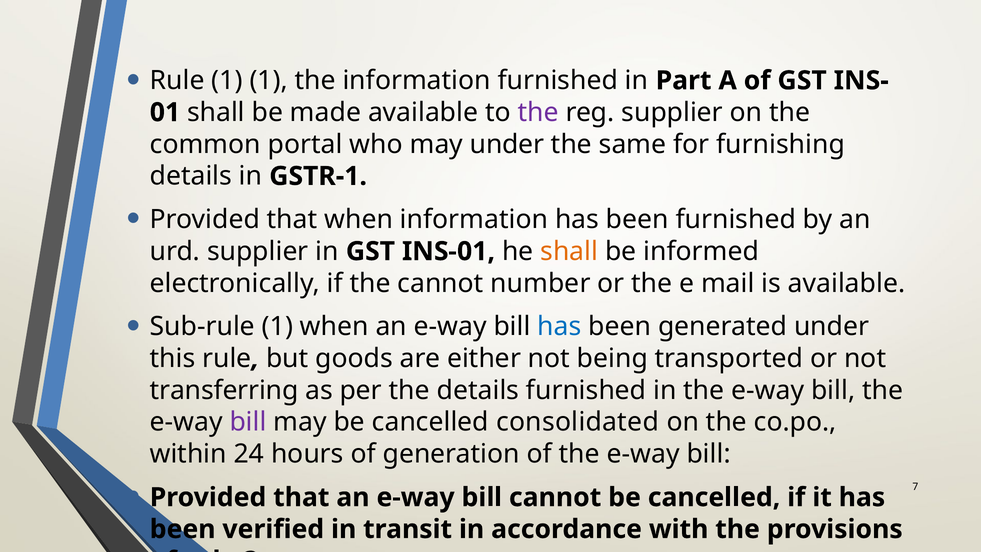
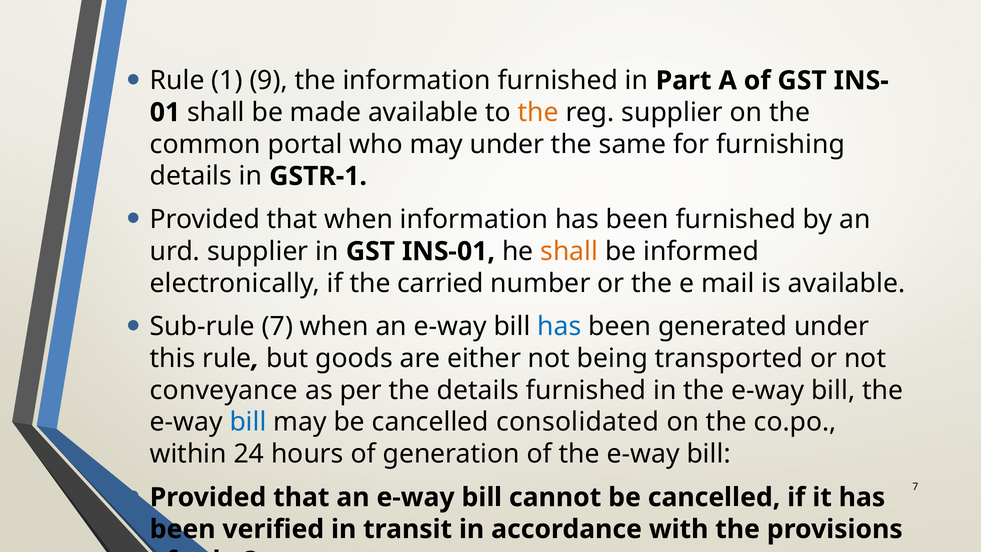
1 1: 1 -> 9 (269, 81)
the colour: purple -> orange (538, 112)
the cannot: cannot -> carried (441, 283)
Sub-rule 1: 1 -> 7 (277, 326)
transferring: transferring -> conveyance (224, 390)
bill colour: purple -> blue (248, 422)
